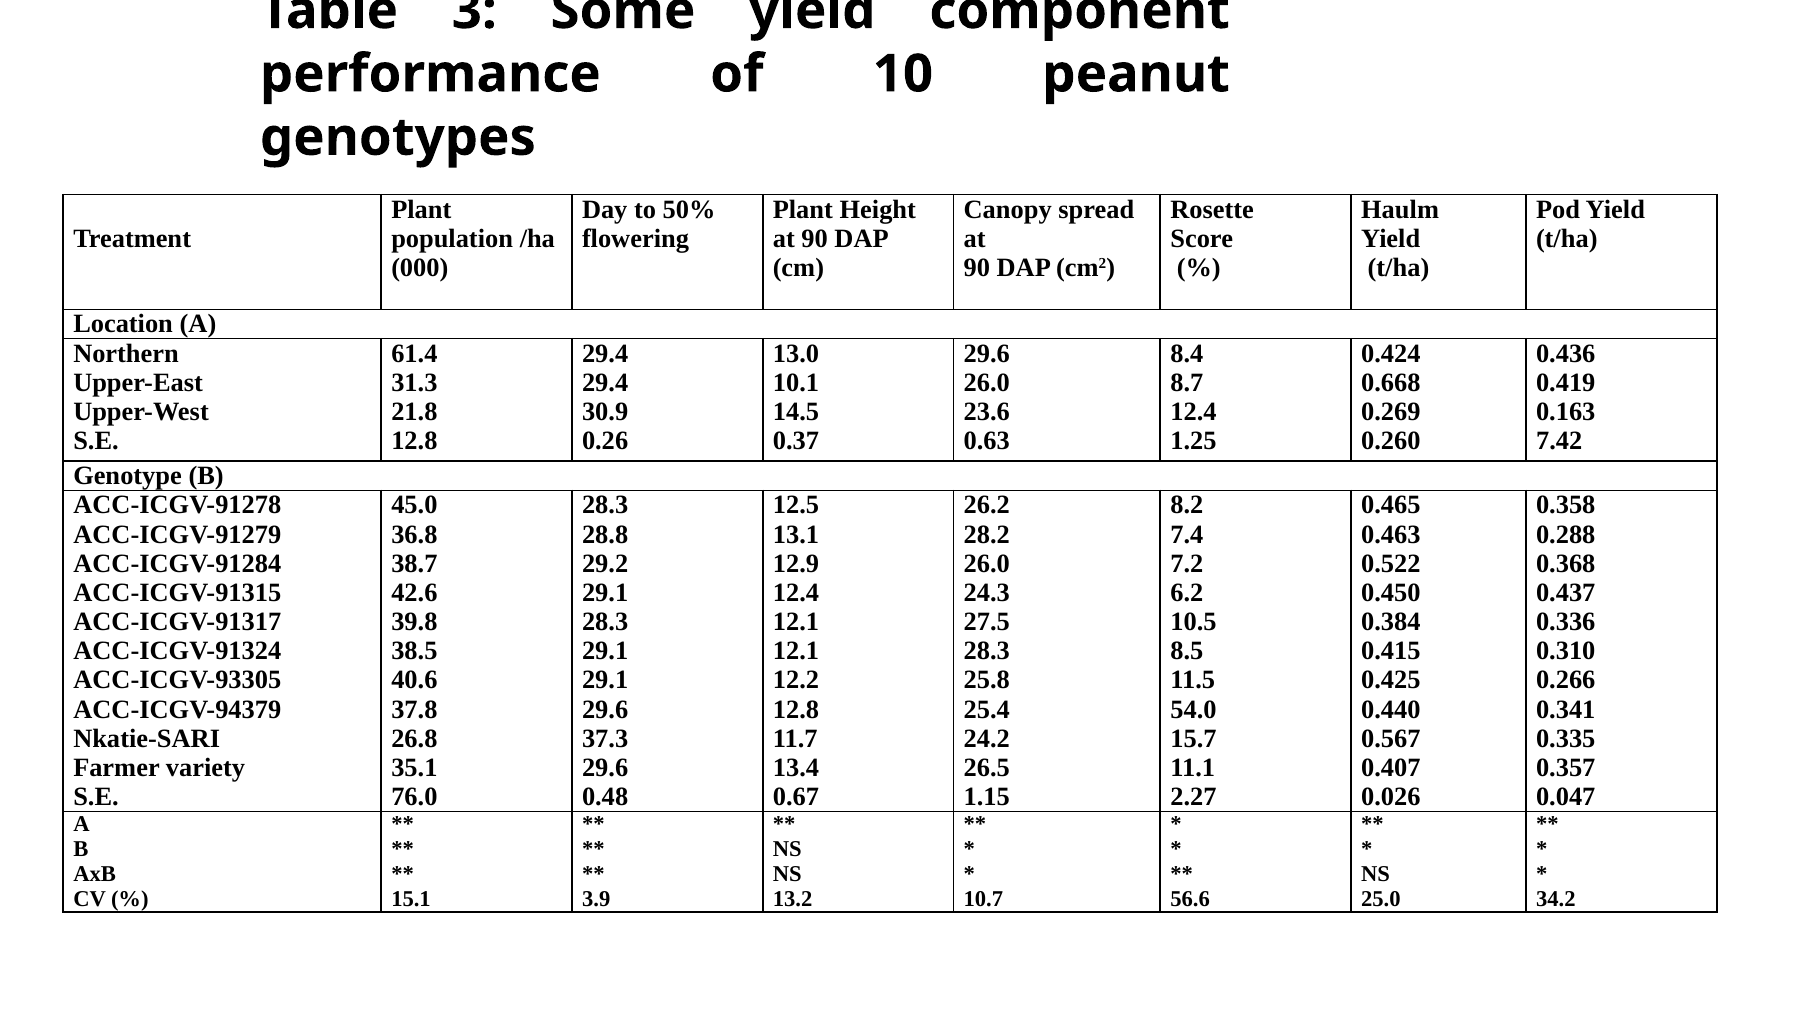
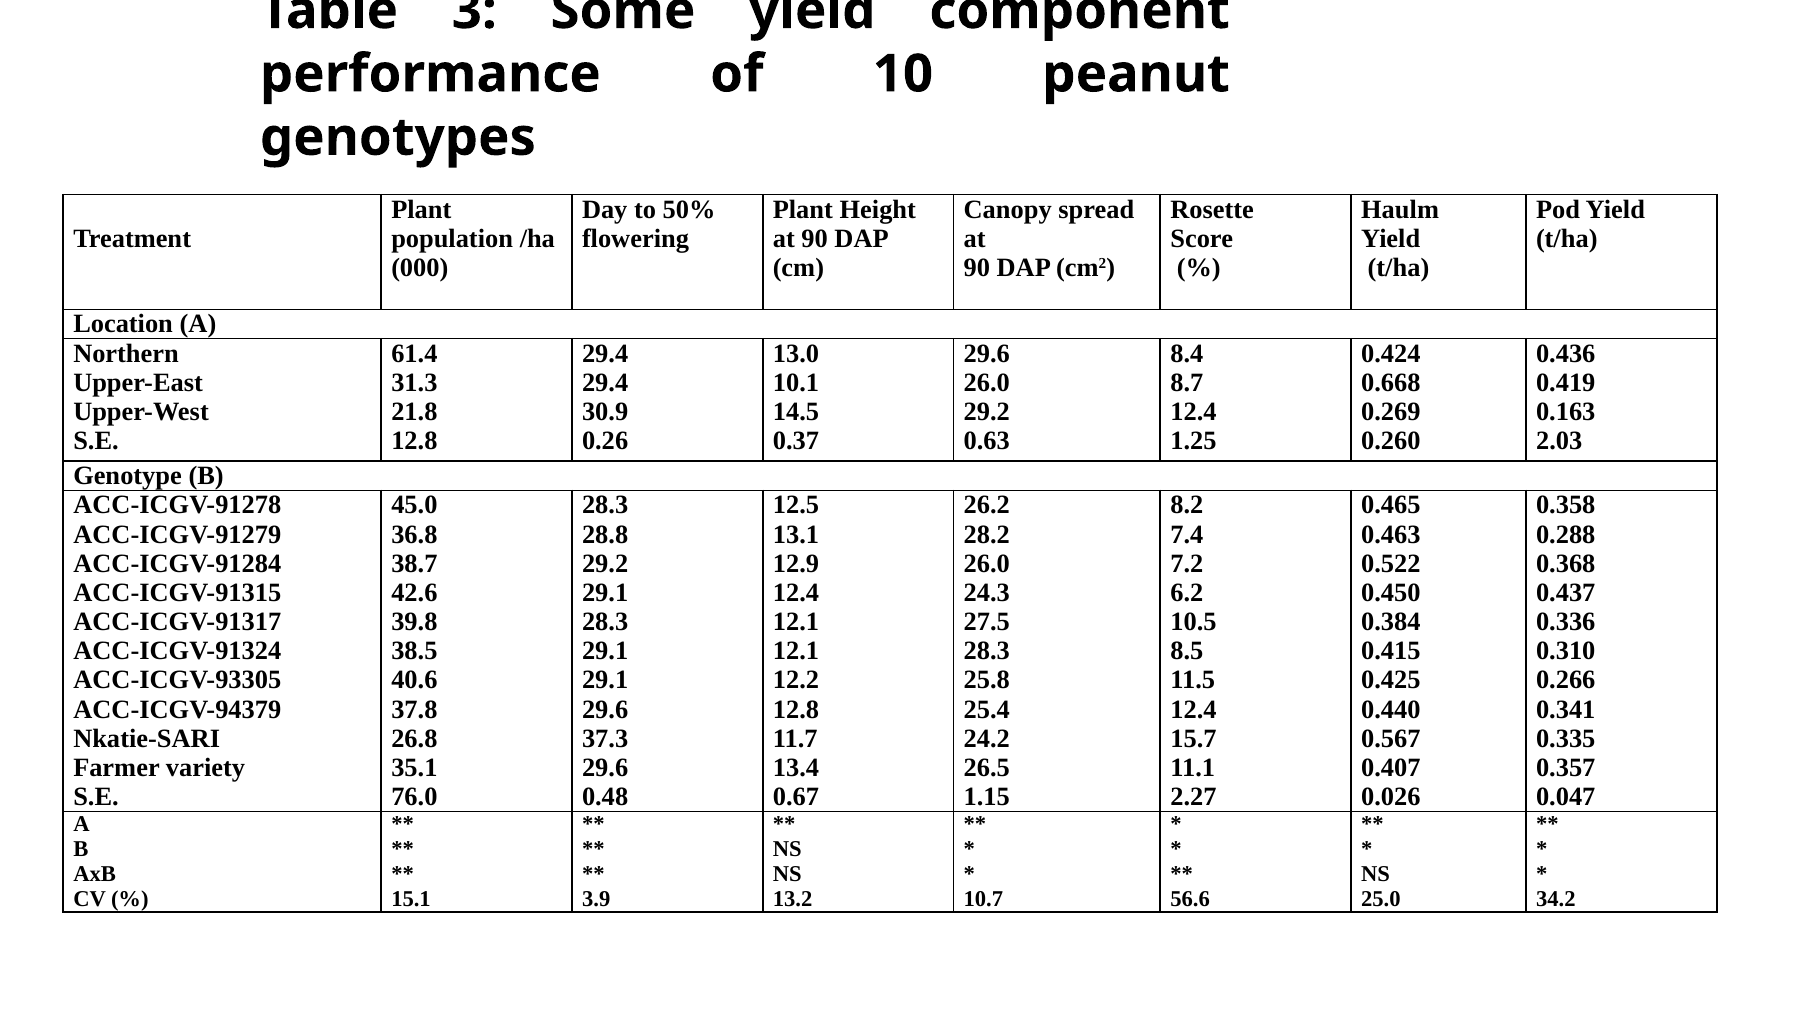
23.6: 23.6 -> 29.2 (987, 412)
7.42: 7.42 -> 2.03 (1559, 441)
54.0: 54.0 -> 12.4 (1193, 710)
